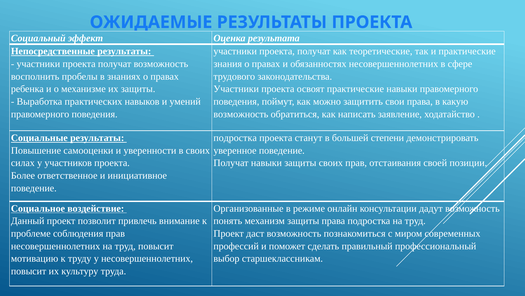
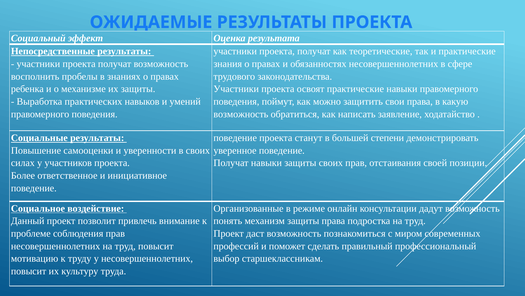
подростка: подростка -> поведение (235, 138)
